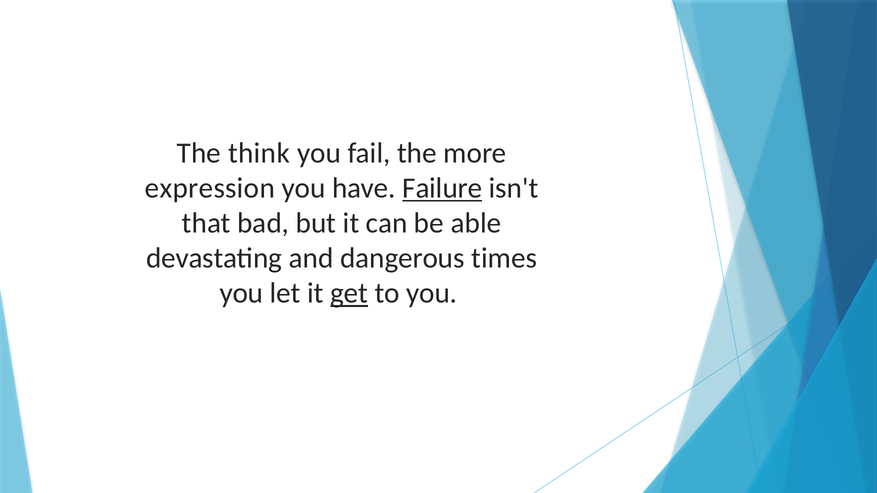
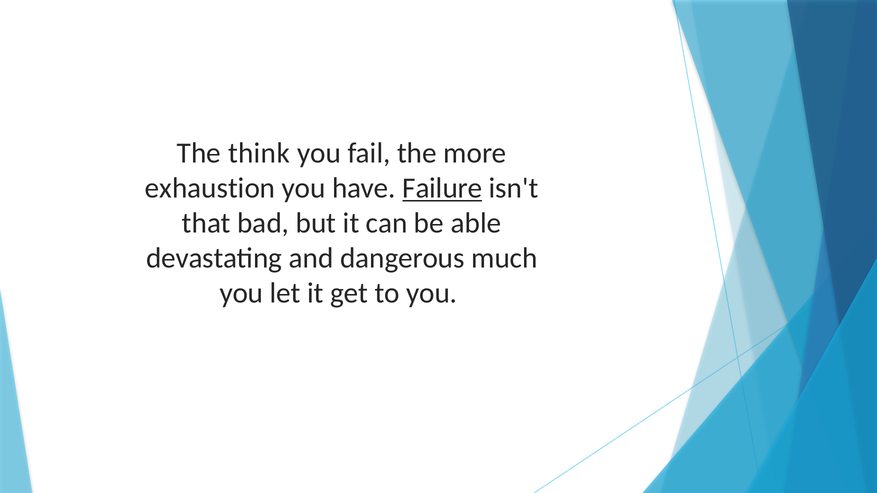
expression: expression -> exhaustion (210, 188)
times: times -> much (504, 258)
get underline: present -> none (349, 294)
